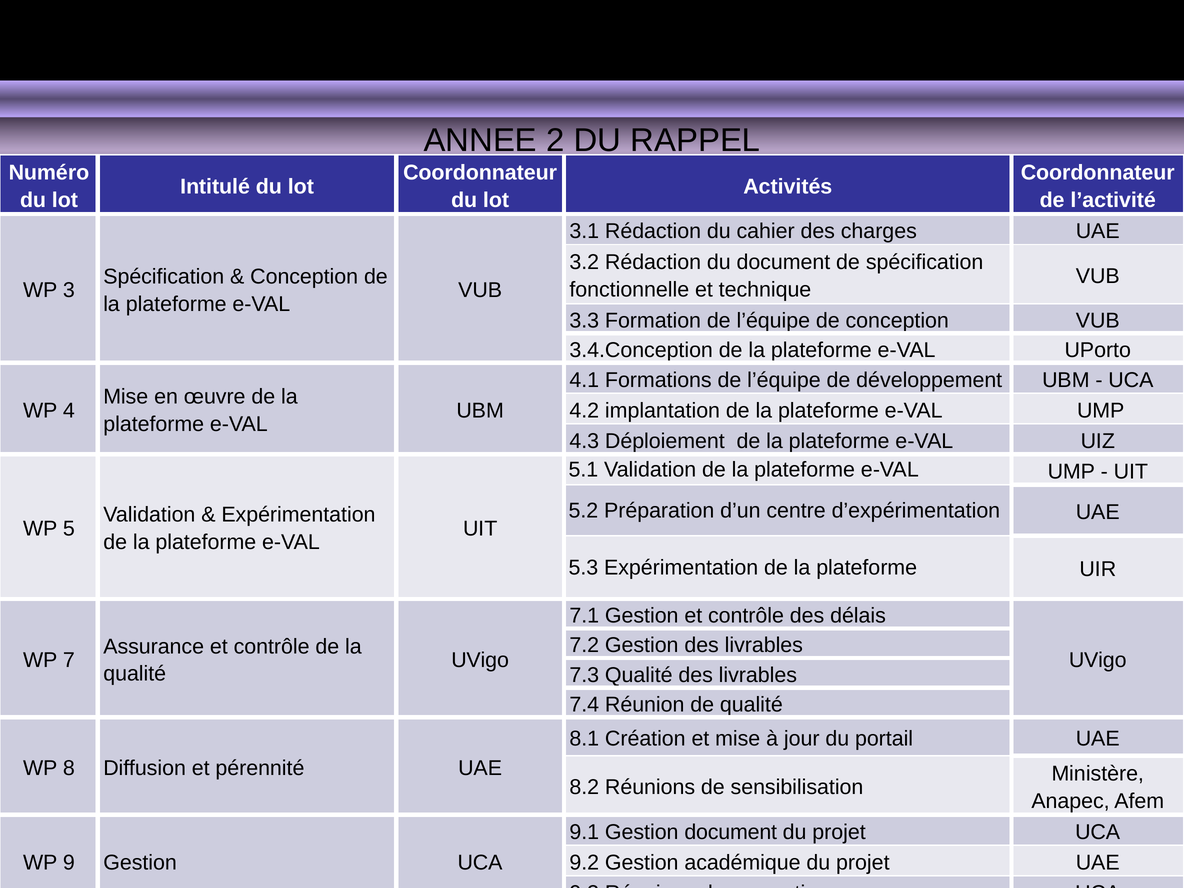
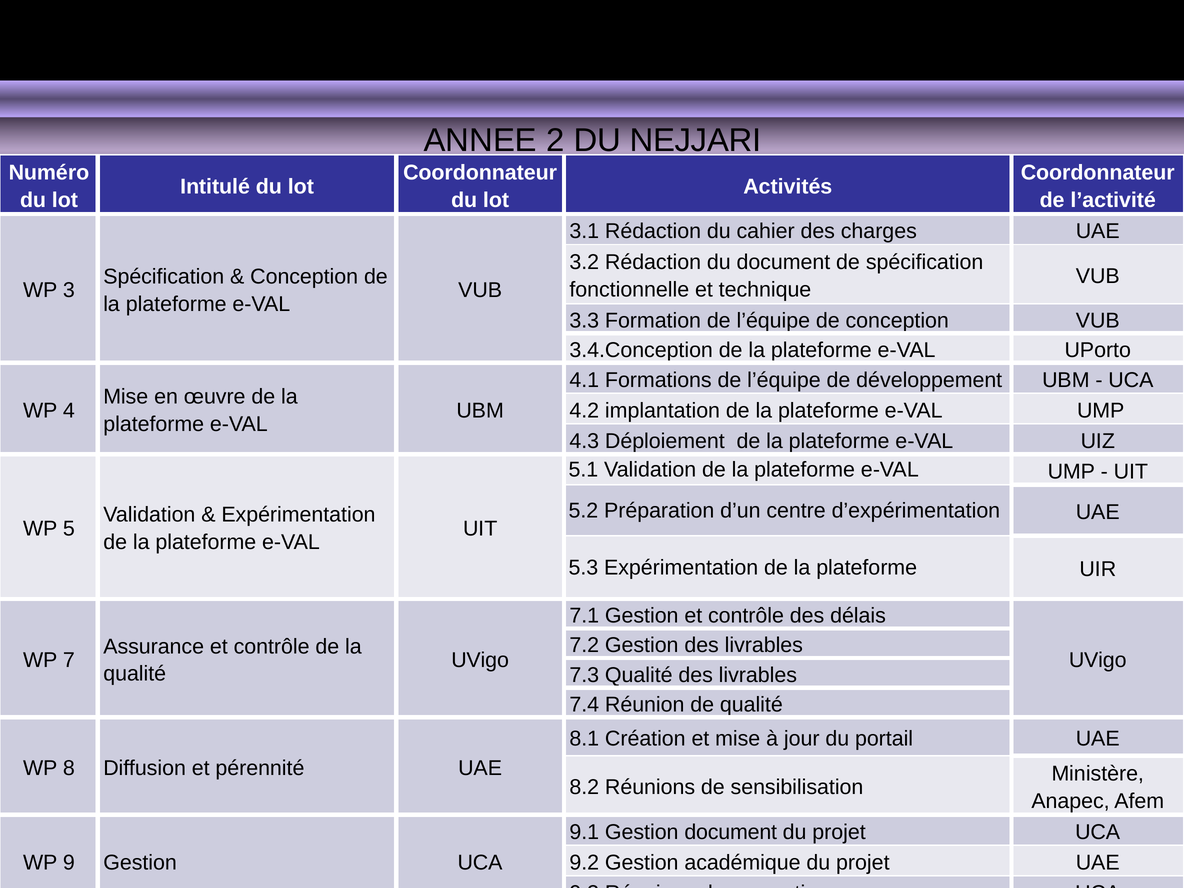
RAPPEL: RAPPEL -> NEJJARI (695, 140)
